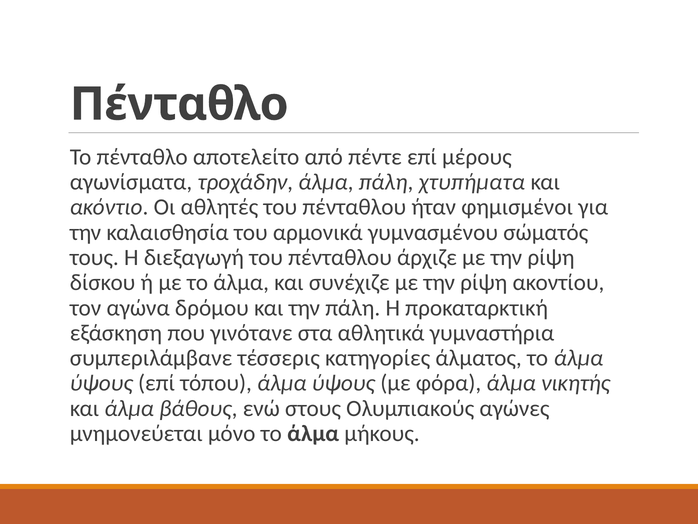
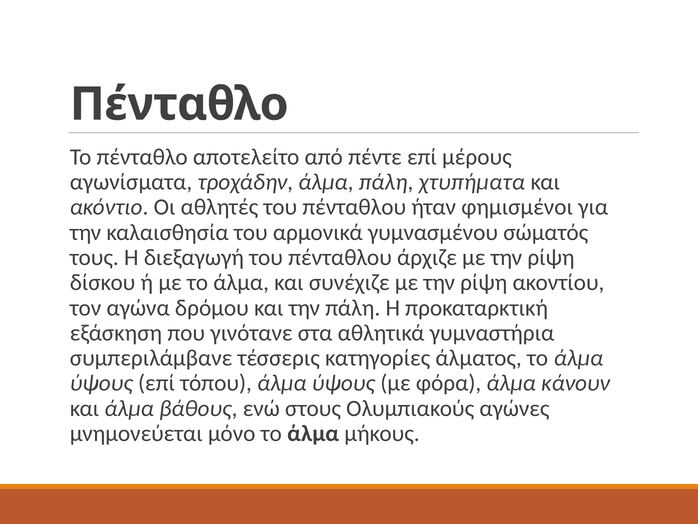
νικητής: νικητής -> κάνουν (576, 383)
